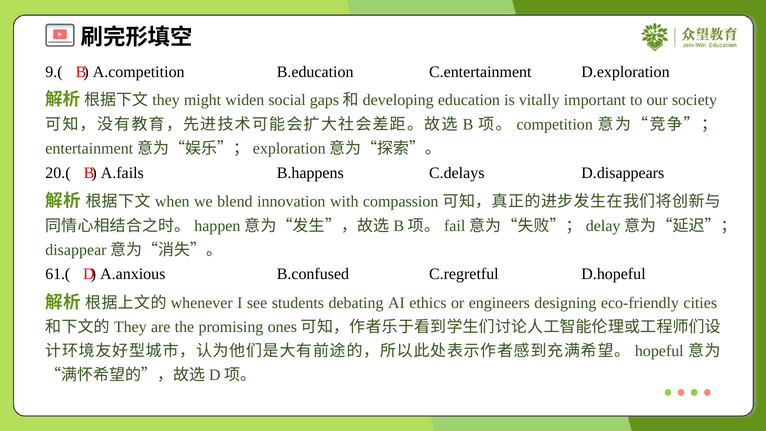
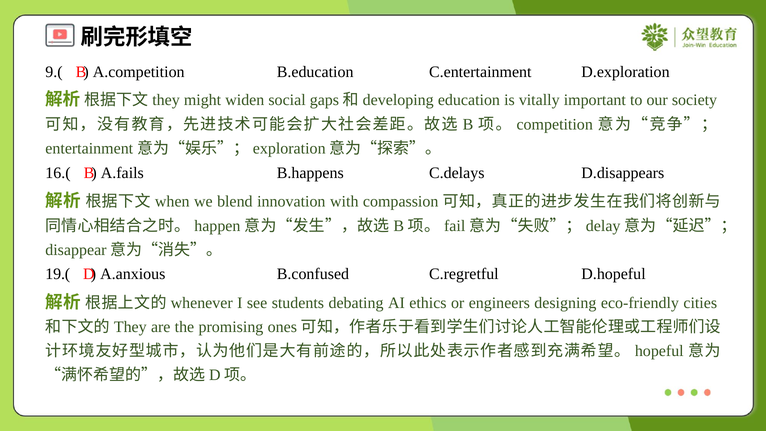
20.(: 20.( -> 16.( (58, 173)
61.(: 61.( -> 19.( (58, 274)
